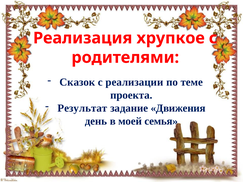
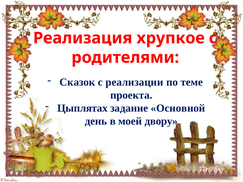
Результат: Результат -> Цыплятах (82, 108)
Движения: Движения -> Основной (178, 108)
семья: семья -> двору (161, 121)
